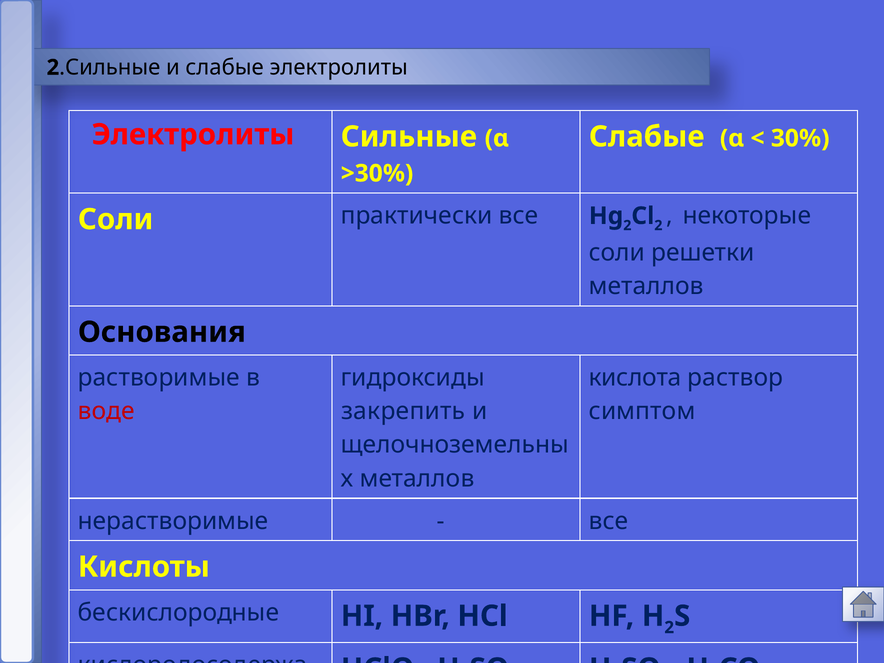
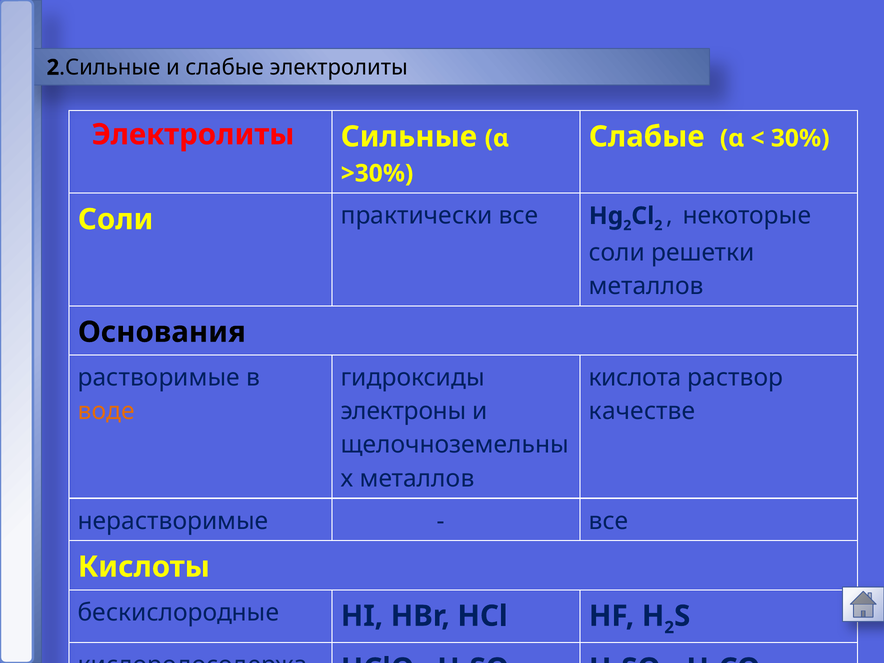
воде colour: red -> orange (106, 411)
закрепить: закрепить -> электроны (403, 411)
симптом: симптом -> качестве (642, 411)
